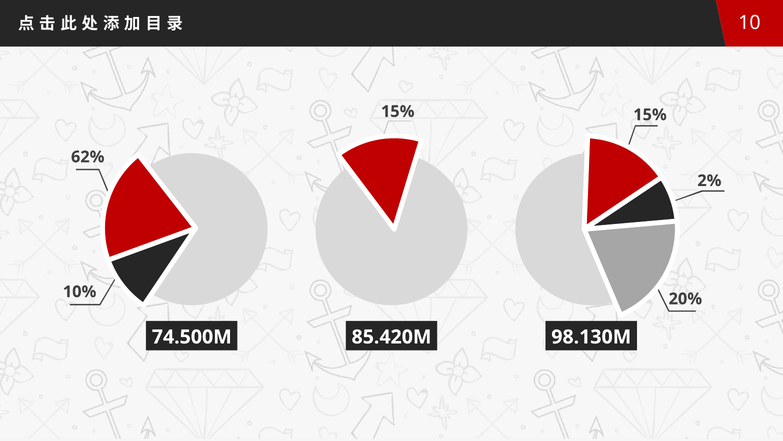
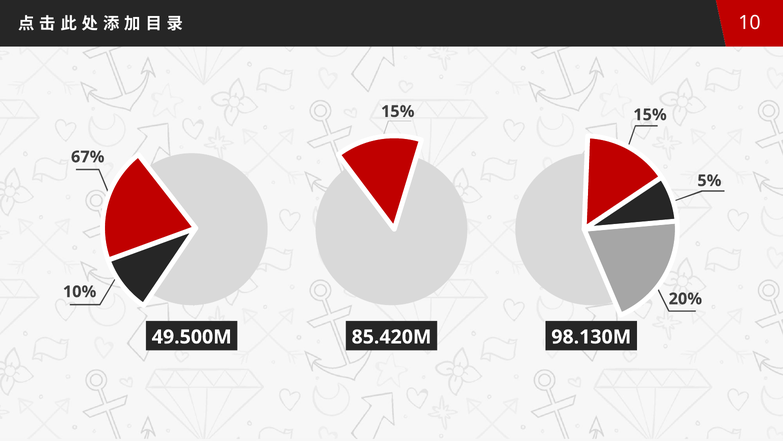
62%: 62% -> 67% (88, 157)
2%: 2% -> 5% (709, 180)
74.500M: 74.500M -> 49.500M (192, 337)
